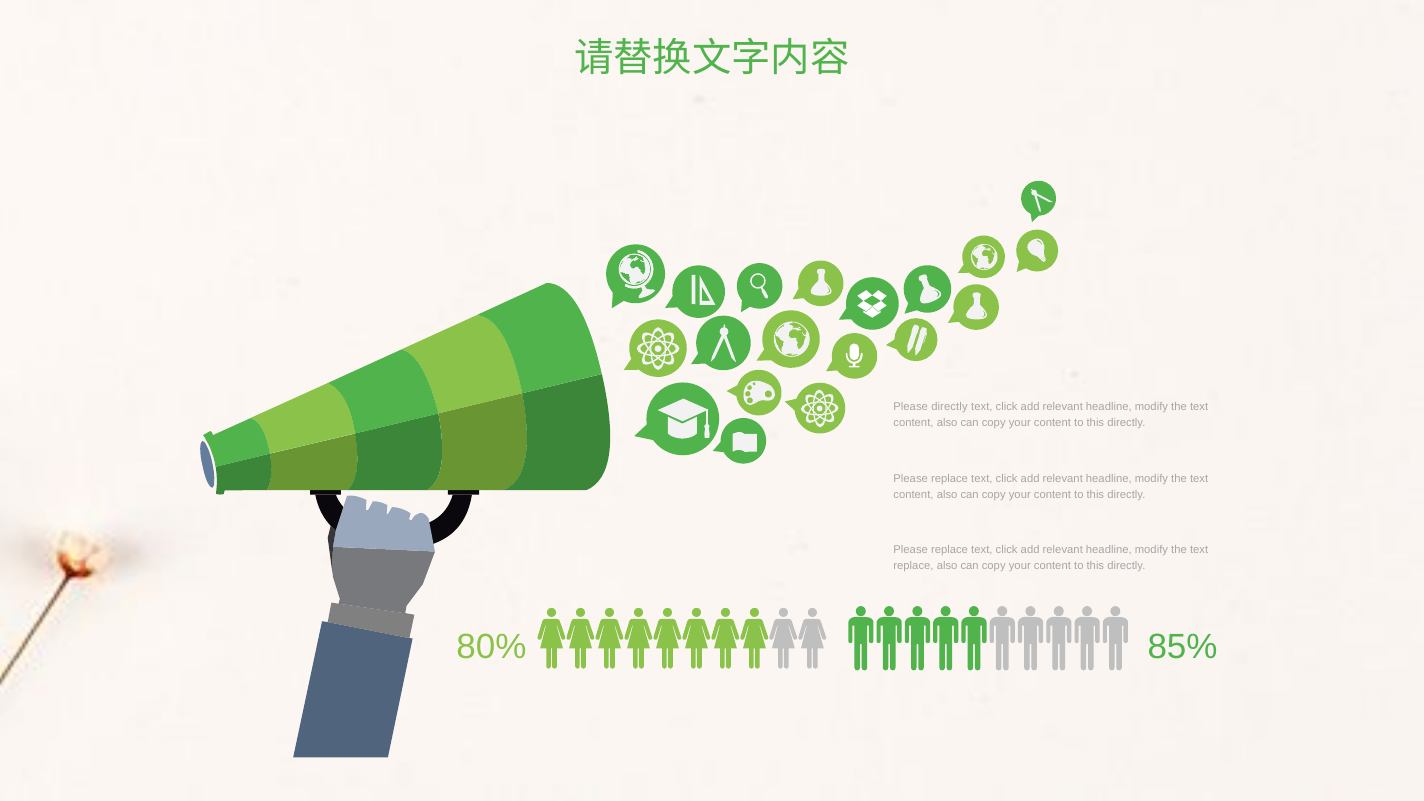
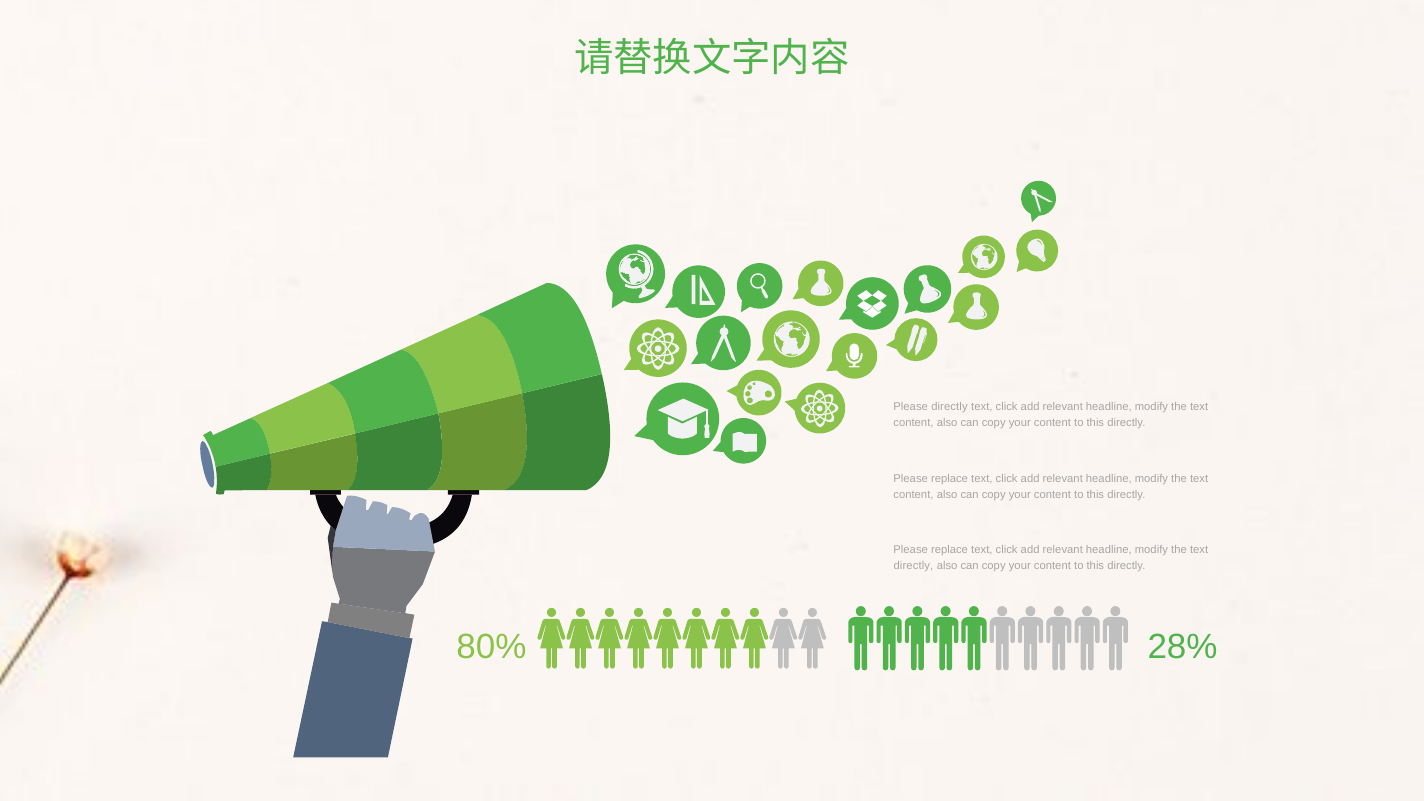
replace: replace -> directly (913, 566)
85%: 85% -> 28% (1183, 647)
